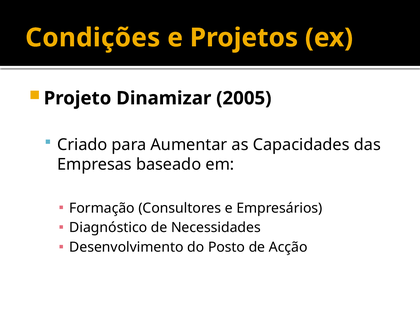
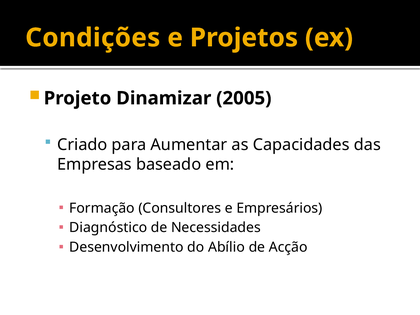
Posto: Posto -> Abílio (227, 247)
